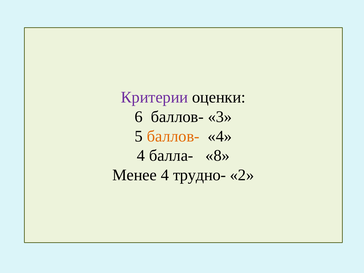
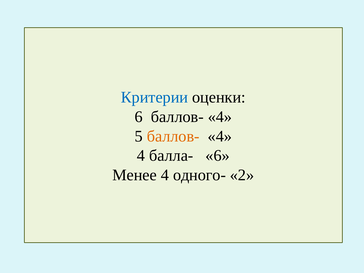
Критерии colour: purple -> blue (155, 97)
6 баллов- 3: 3 -> 4 (220, 117)
балла- 8: 8 -> 6 (218, 156)
трудно-: трудно- -> одного- (199, 175)
